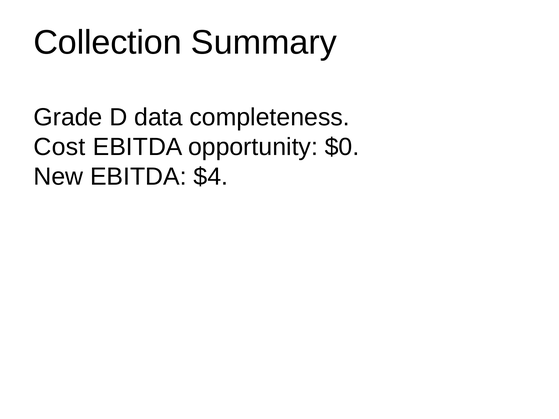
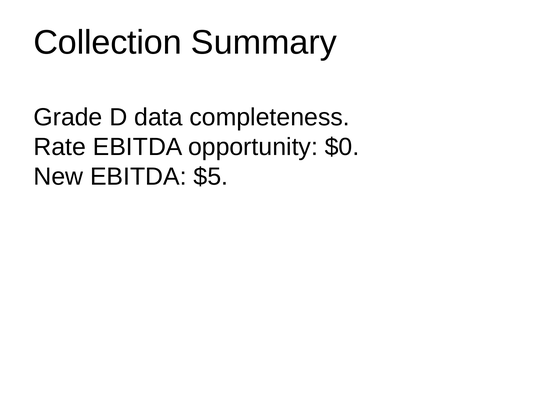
Cost: Cost -> Rate (60, 147)
$4: $4 -> $5 (211, 177)
